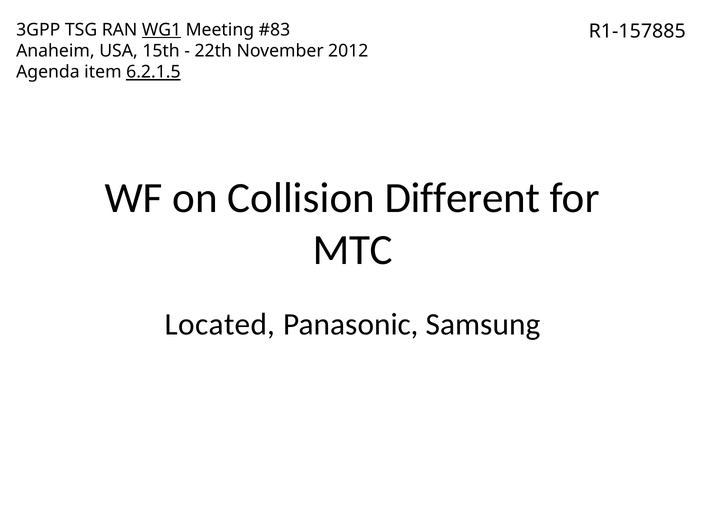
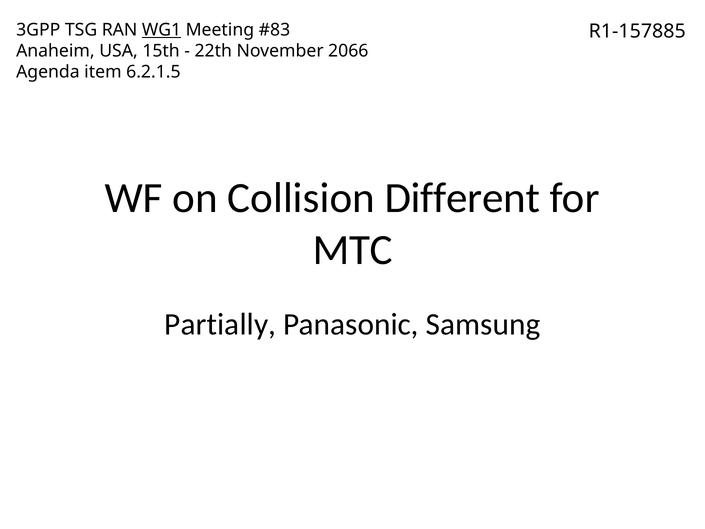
2012: 2012 -> 2066 (348, 51)
6.2.1.5 underline: present -> none (153, 72)
Located: Located -> Partially (220, 324)
